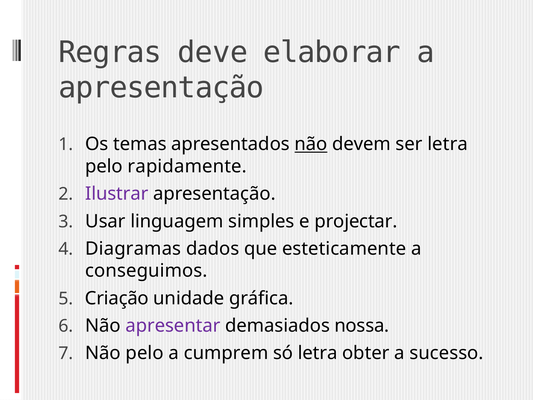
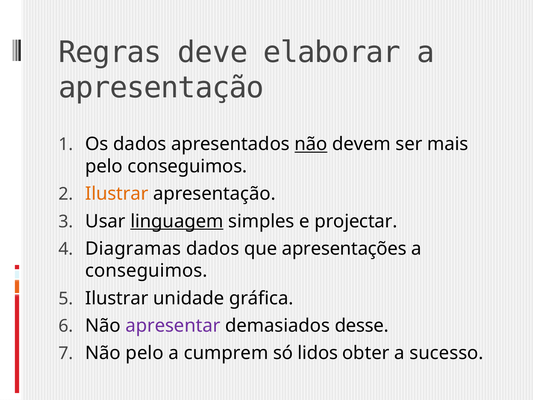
Os temas: temas -> dados (140, 144)
ser letra: letra -> mais (448, 144)
pelo rapidamente: rapidamente -> conseguimos (187, 166)
Ilustrar colour: purple -> orange (117, 194)
linguagem underline: none -> present (177, 221)
esteticamente: esteticamente -> apresentações (344, 248)
Criação: Criação -> Ilustrar (117, 298)
nossa: nossa -> desse (362, 325)
só letra: letra -> lidos (318, 353)
